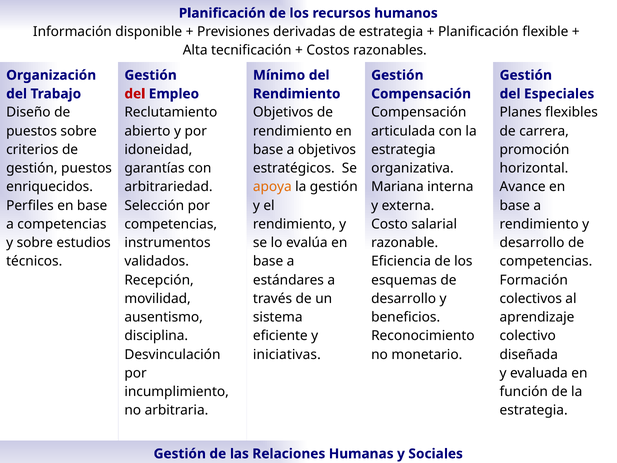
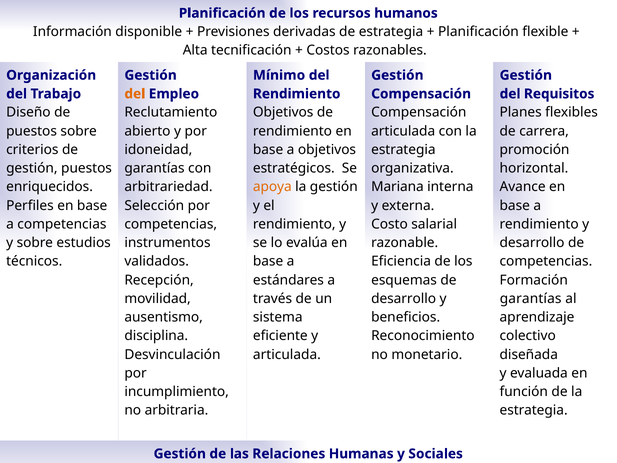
del colour: red -> orange (135, 94)
Especiales: Especiales -> Requisitos (559, 94)
colectivos: colectivos -> garantías (531, 298)
iniciativas: iniciativas -> articulada (287, 354)
